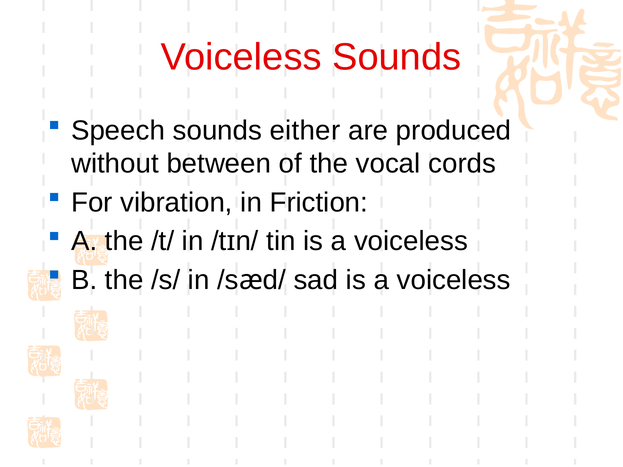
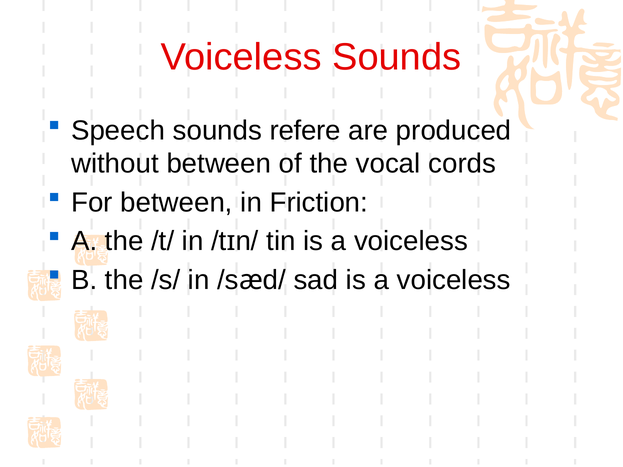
either: either -> refere (305, 131)
For vibration: vibration -> between (176, 203)
